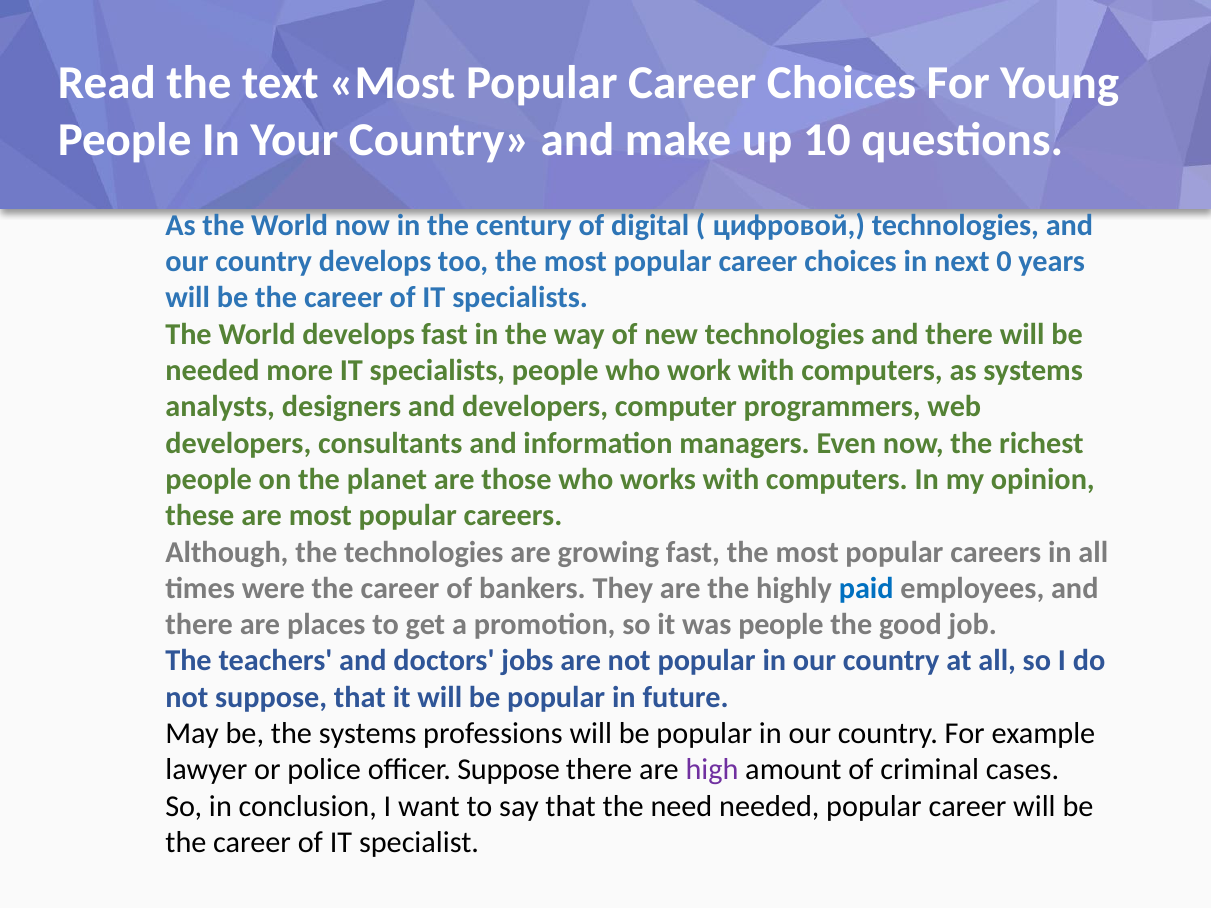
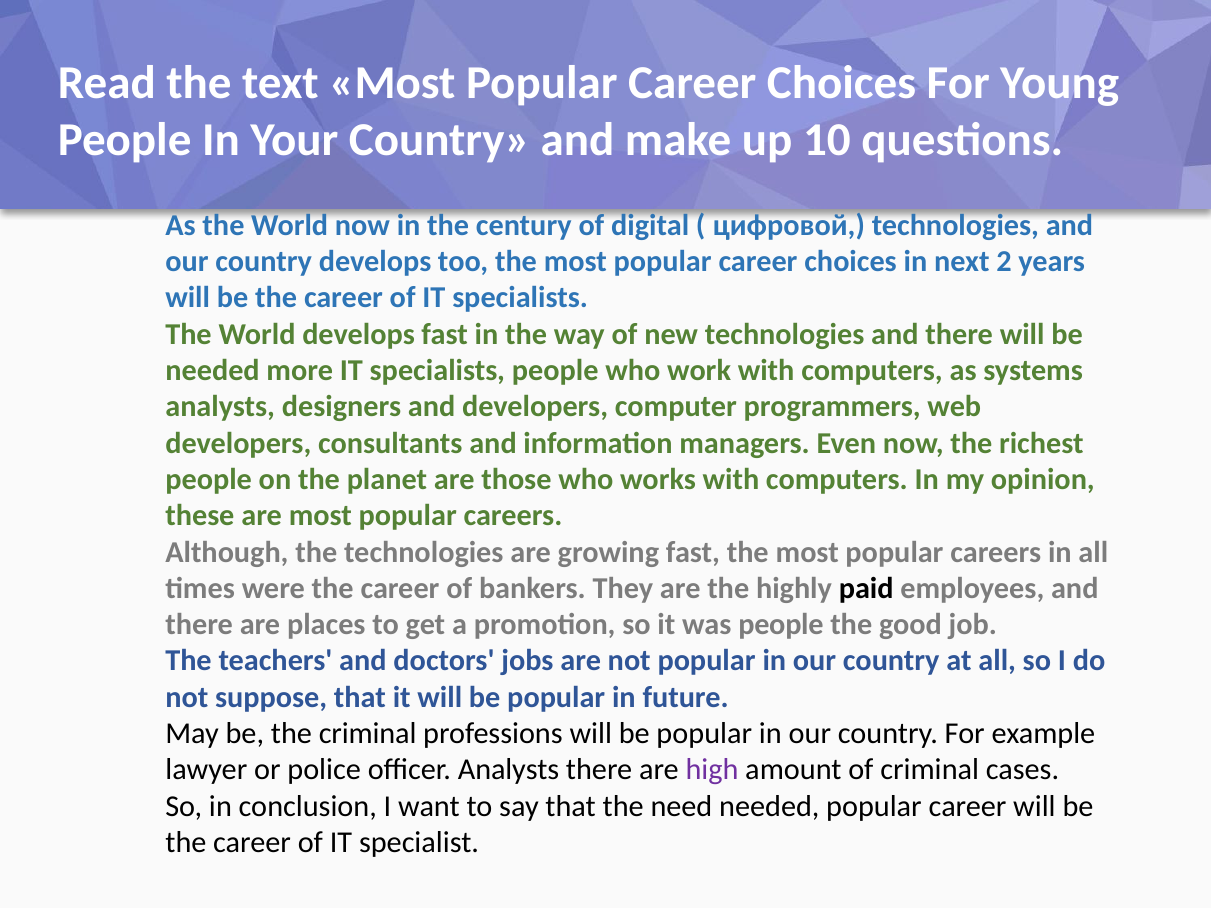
0: 0 -> 2 (1004, 262)
paid colour: blue -> black (866, 589)
the systems: systems -> criminal (368, 734)
officer Suppose: Suppose -> Analysts (509, 770)
